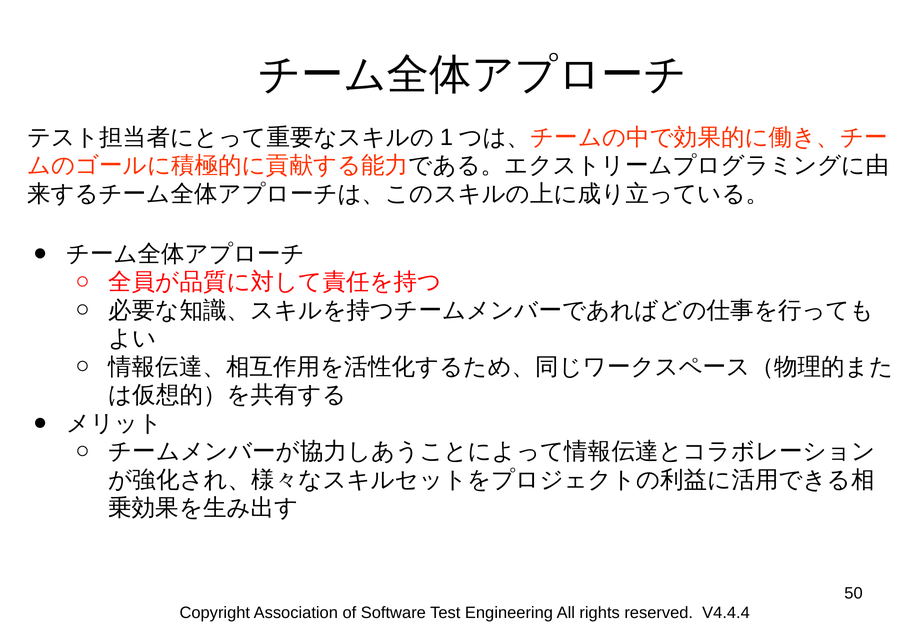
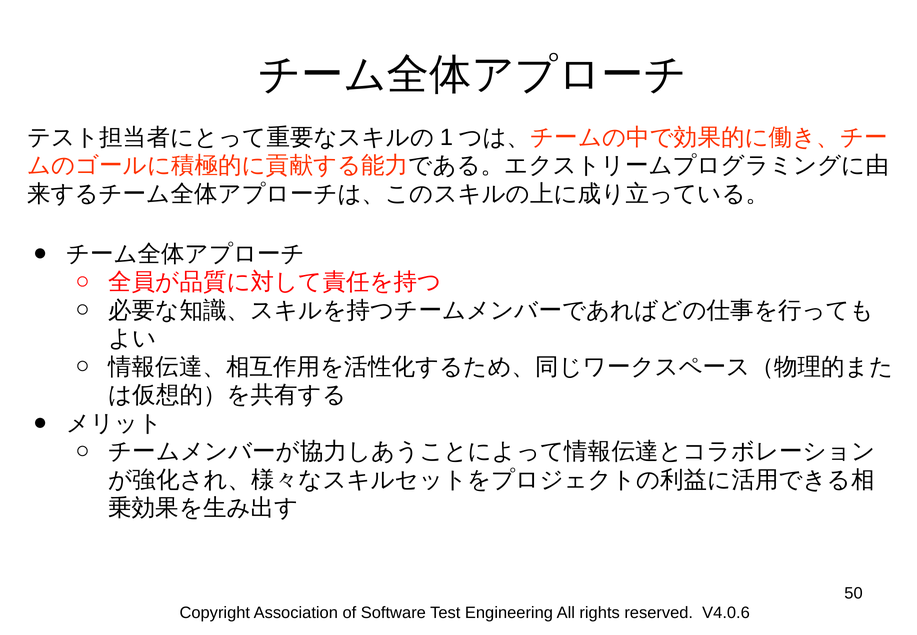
V4.4.4: V4.4.4 -> V4.0.6 (726, 613)
